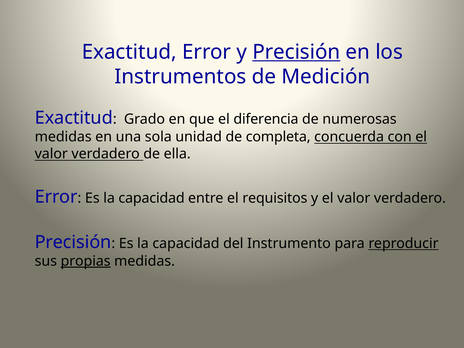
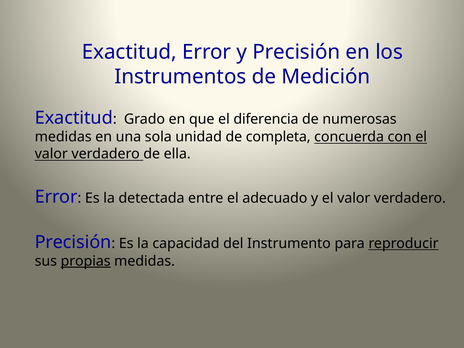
Precisión underline: present -> none (296, 52)
capacidad: capacidad -> detectada (152, 198)
requisitos: requisitos -> adecuado (275, 198)
